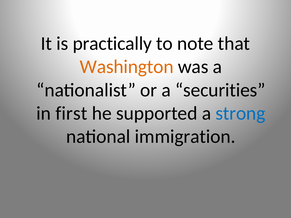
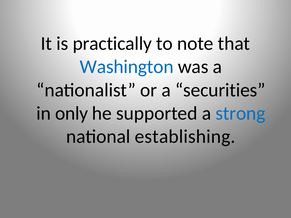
Washington colour: orange -> blue (127, 67)
first: first -> only (72, 113)
immigration: immigration -> establishing (185, 137)
